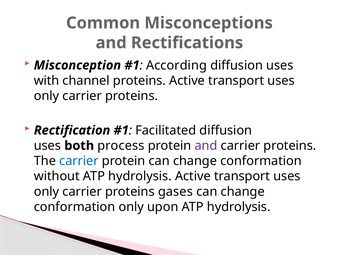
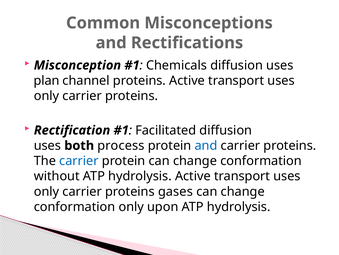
According: According -> Chemicals (177, 65)
with: with -> plan (47, 80)
and colour: purple -> blue (206, 145)
